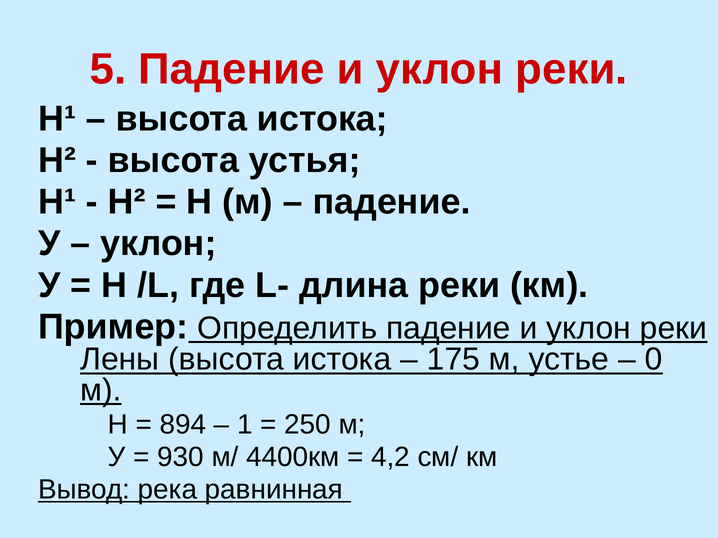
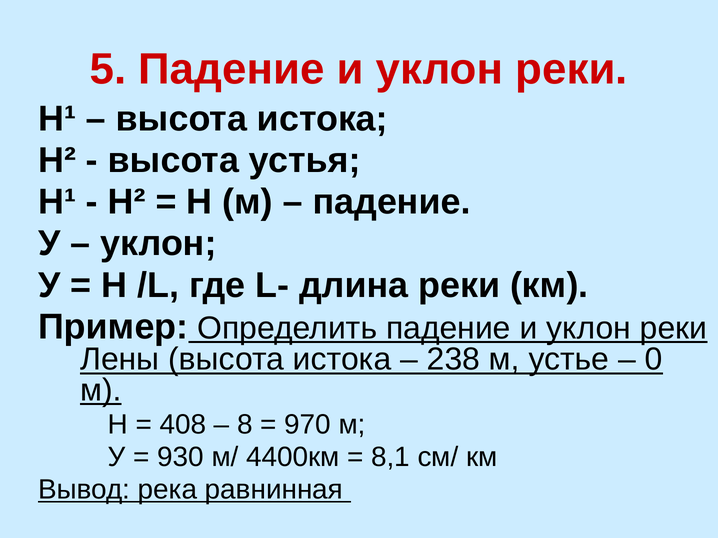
175: 175 -> 238 (453, 360)
894: 894 -> 408 (183, 425)
1: 1 -> 8 (245, 425)
250: 250 -> 970 (308, 425)
4,2: 4,2 -> 8,1 (390, 457)
